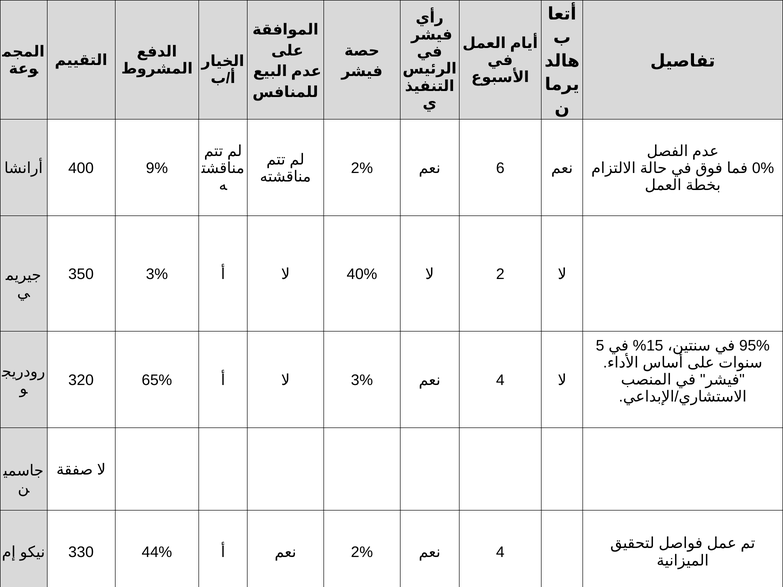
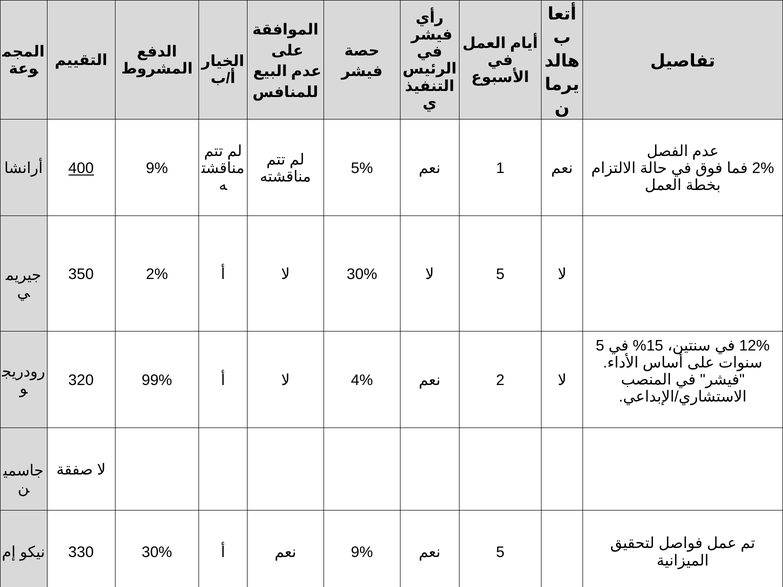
2%: 2% -> 5% (362, 168)
6: 6 -> 1 (500, 168)
0%: 0% -> 2% (763, 168)
400 underline: none -> present (81, 168)
350 3%: 3% -> 2% (157, 274)
40%: 40% -> 30% (362, 274)
2: 2 -> 5 (500, 274)
95%: 95% -> 12% (754, 346)
65%: 65% -> 99% (157, 381)
3%: 3% -> 4% (362, 381)
4: 4 -> 2 (500, 381)
330 44%: 44% -> 30% (157, 552)
2%: 2% -> 9% (362, 552)
4: 4 -> 5 (500, 552)
